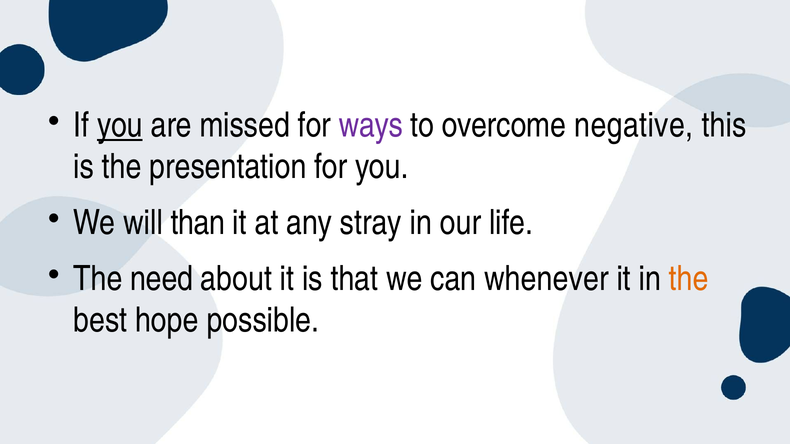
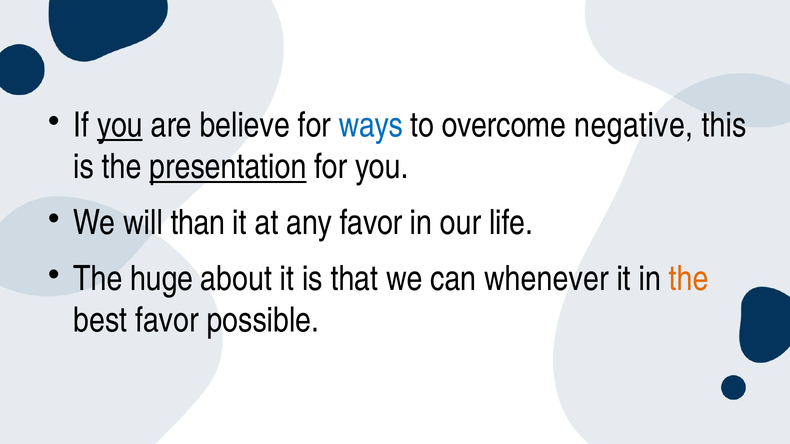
missed: missed -> believe (245, 125)
ways colour: purple -> blue (371, 125)
presentation underline: none -> present (228, 167)
any stray: stray -> favor (371, 223)
need: need -> huge (162, 279)
best hope: hope -> favor (167, 321)
